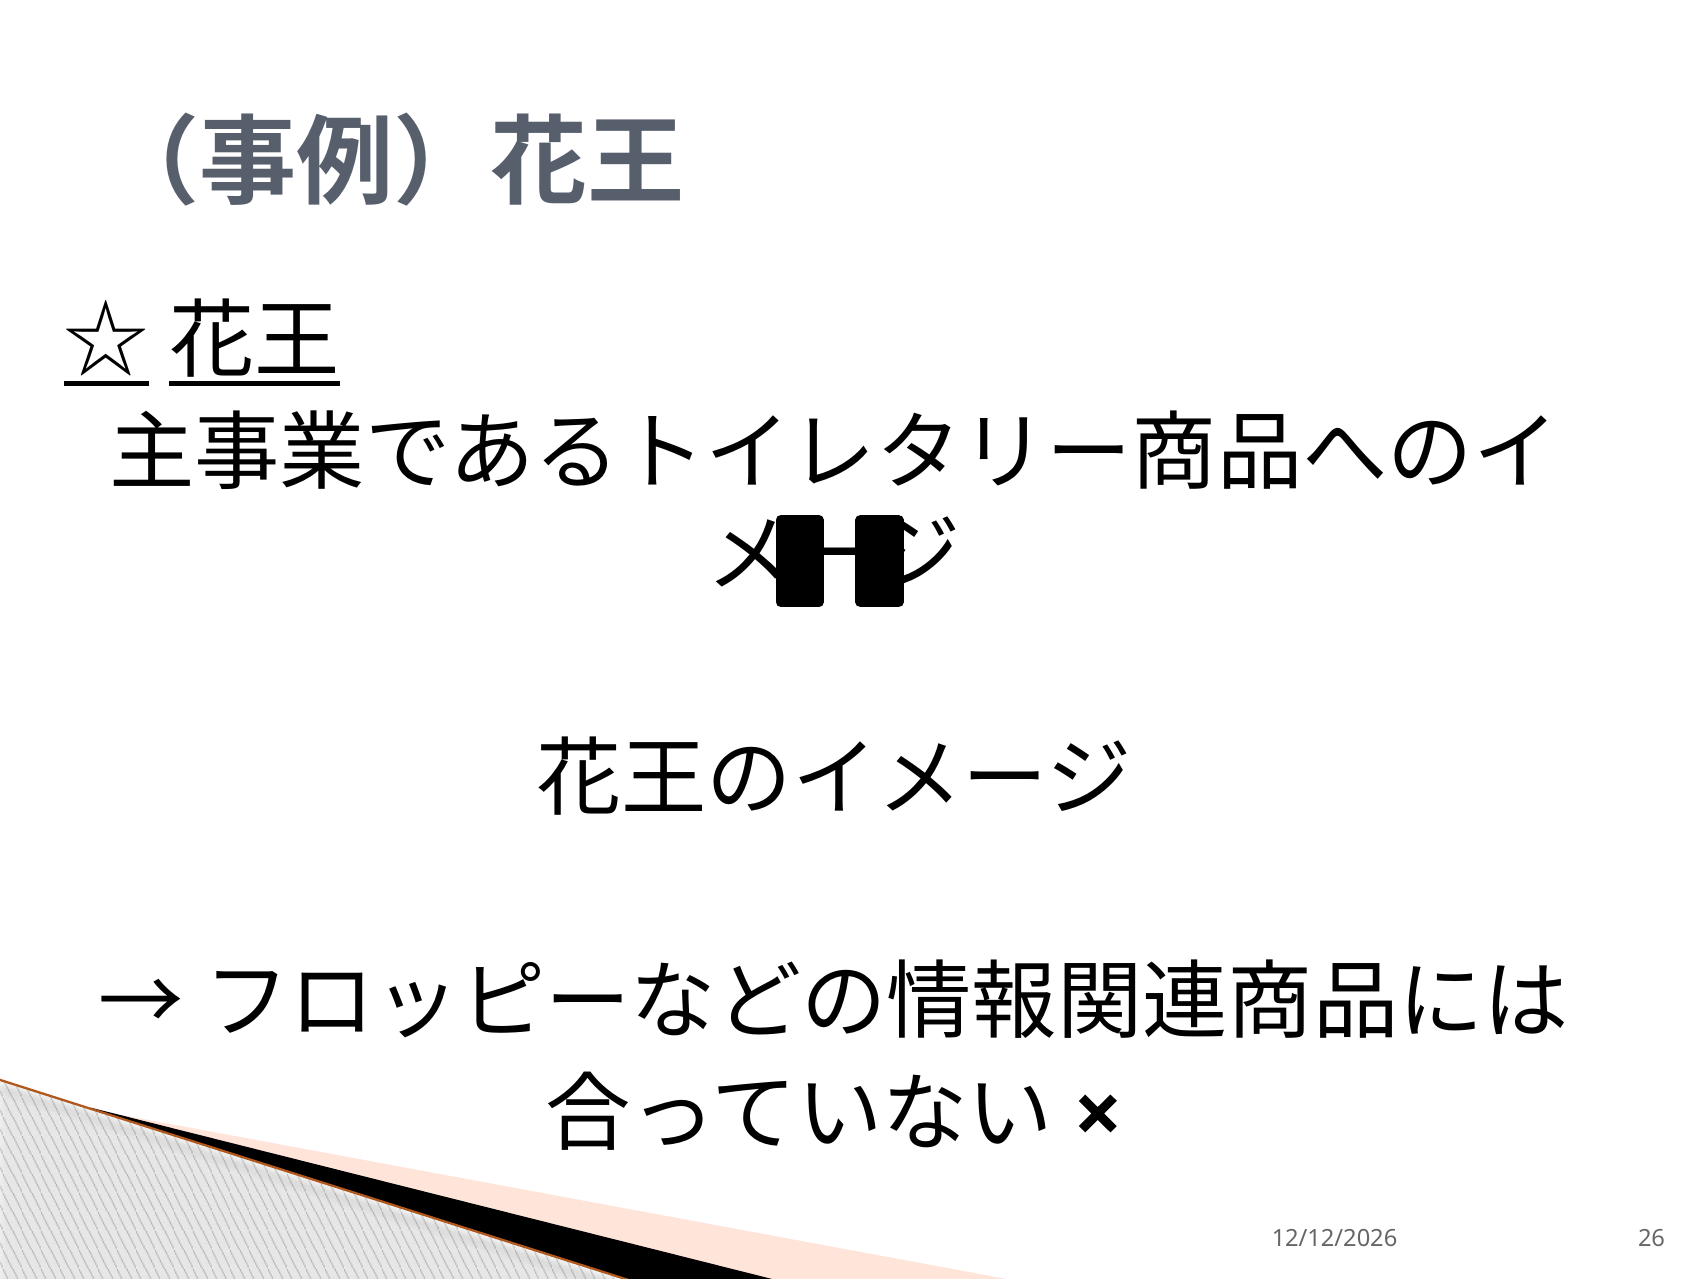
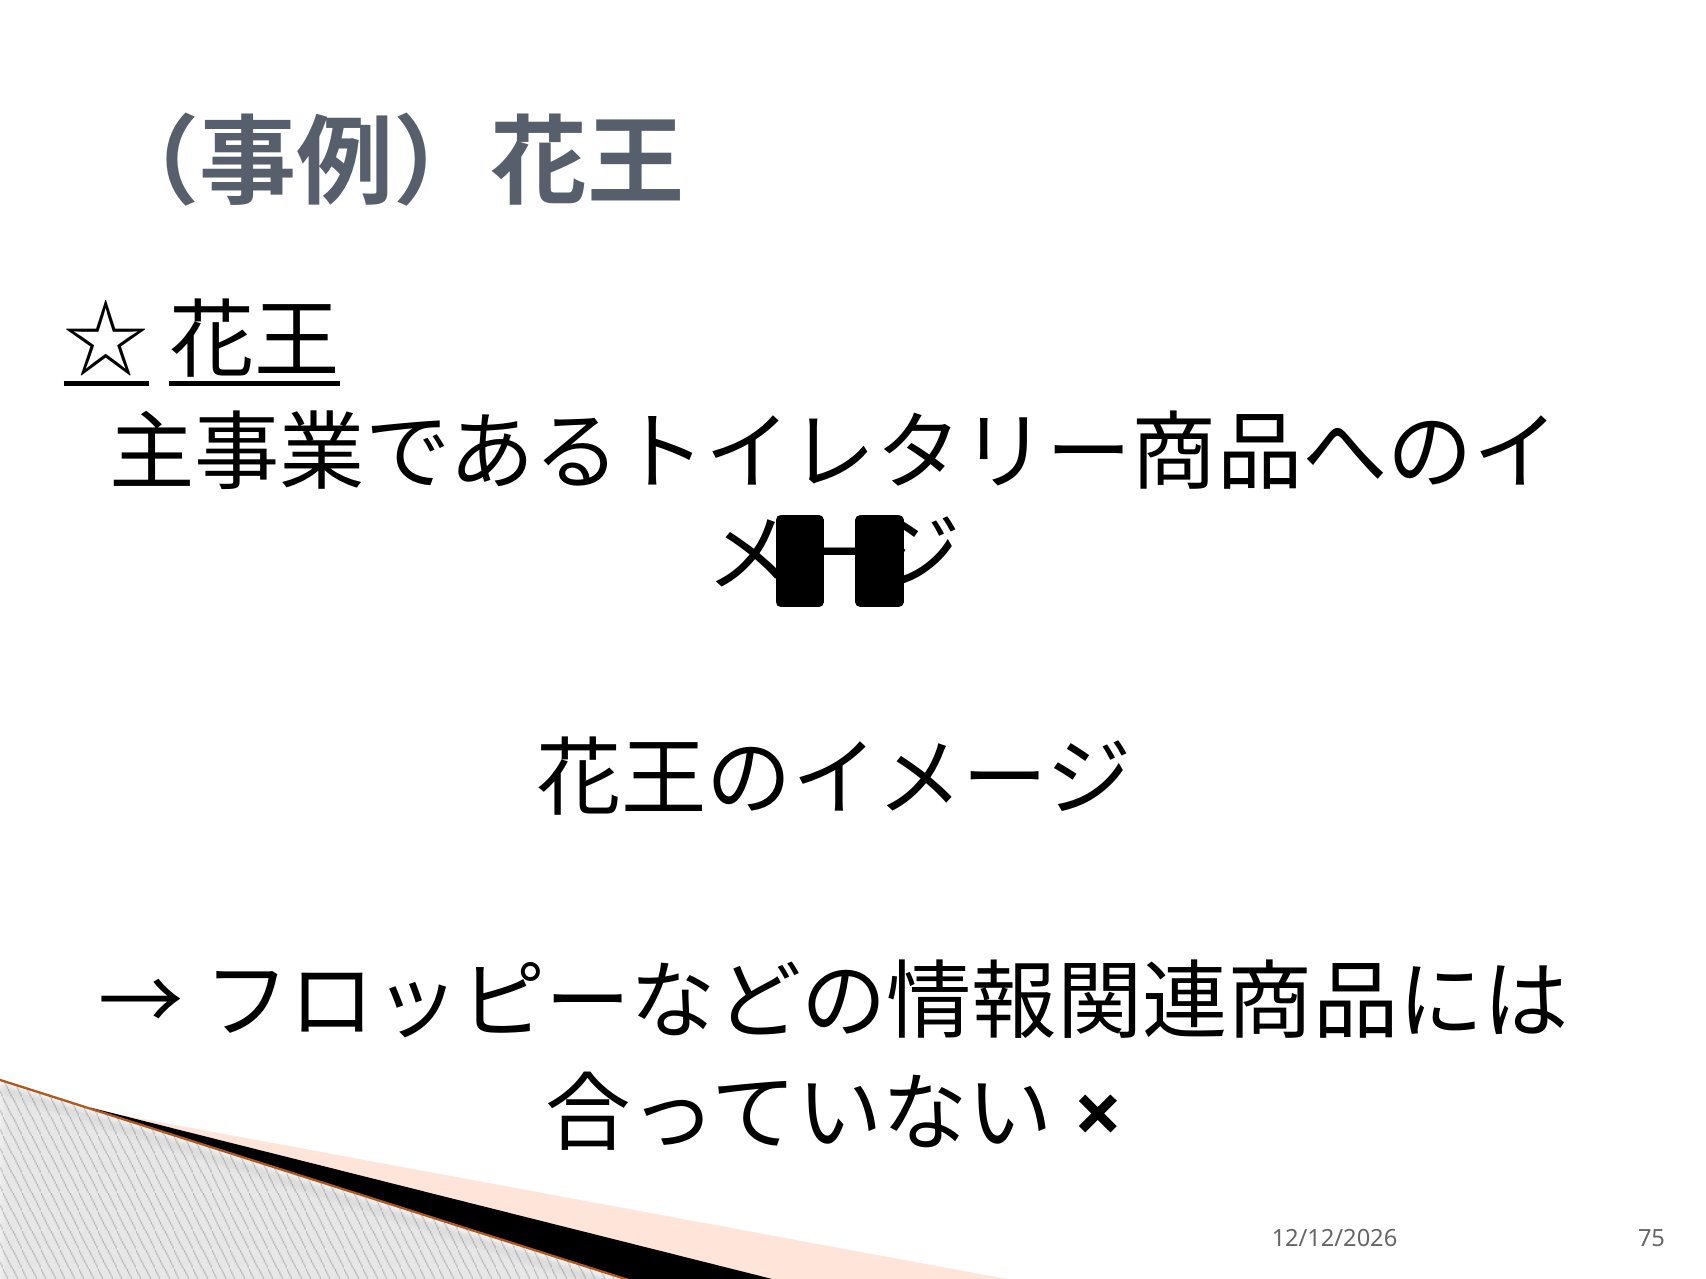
26: 26 -> 75 (1652, 1239)
